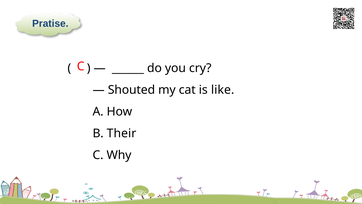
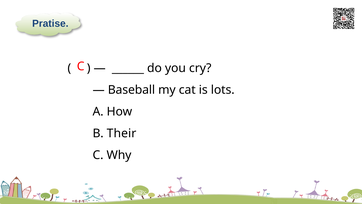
Shouted: Shouted -> Baseball (131, 90)
like: like -> lots (223, 90)
